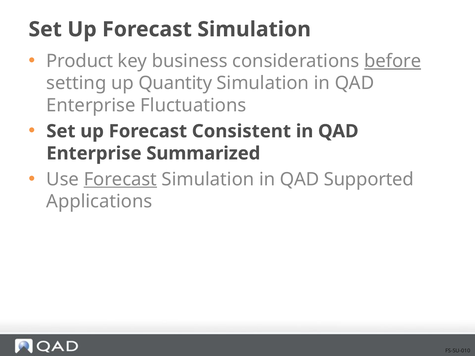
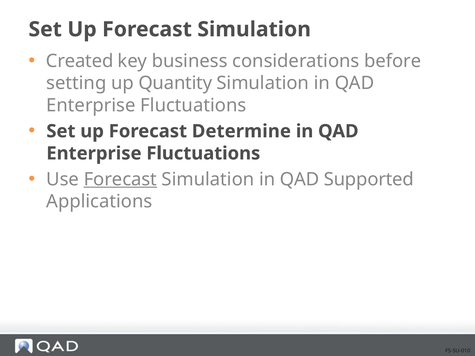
Product: Product -> Created (80, 61)
before underline: present -> none (393, 61)
Consistent: Consistent -> Determine (241, 131)
Summarized: Summarized -> Fluctuations (203, 153)
